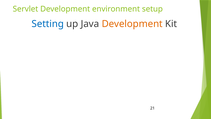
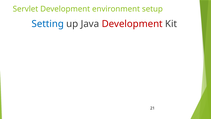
Development colour: orange -> red (132, 24)
